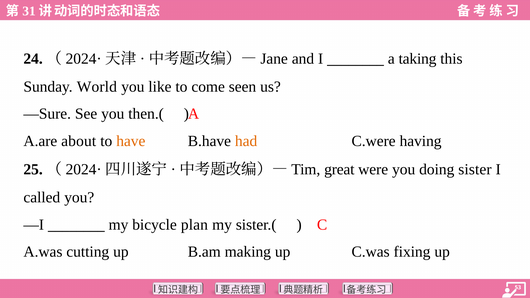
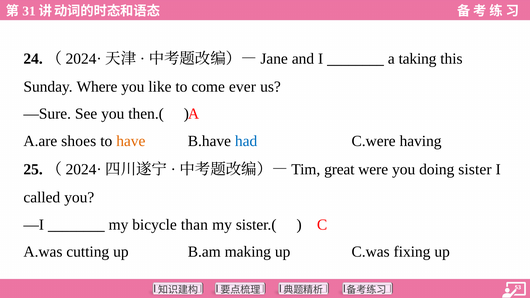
World: World -> Where (97, 87)
seen: seen -> ever (242, 87)
about: about -> shoes (79, 141)
had colour: orange -> blue (246, 141)
plan: plan -> than (194, 225)
